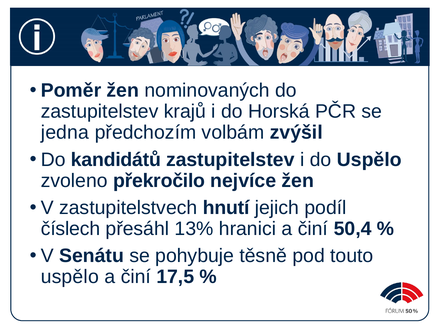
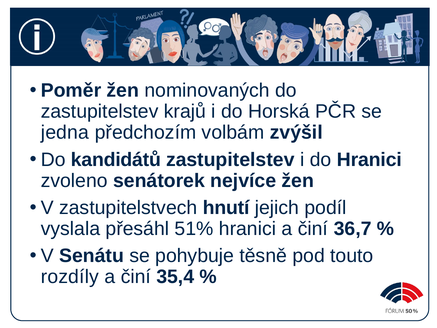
do Uspělo: Uspělo -> Hranici (369, 159)
překročilo: překročilo -> senátorek (159, 180)
číslech: číslech -> vyslala (70, 229)
13%: 13% -> 51% (194, 229)
50,4: 50,4 -> 36,7 (353, 229)
uspělo: uspělo -> rozdíly (70, 277)
17,5: 17,5 -> 35,4 (175, 277)
